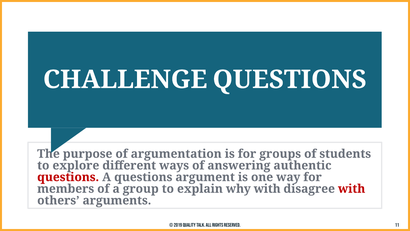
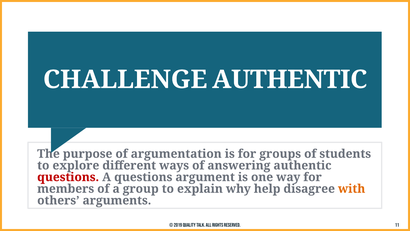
CHALLENGE QUESTIONS: QUESTIONS -> AUTHENTIC (290, 79)
why with: with -> help (267, 189)
with colour: red -> orange (352, 189)
